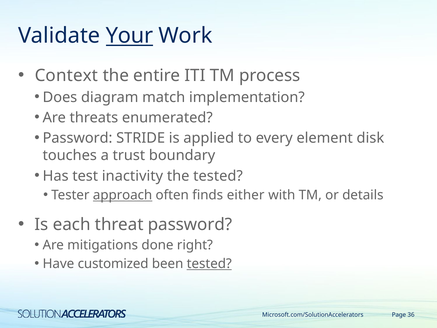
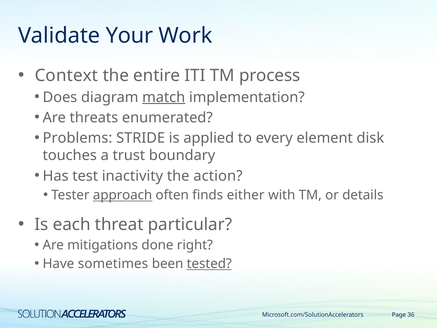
Your underline: present -> none (130, 36)
match underline: none -> present (164, 97)
Password: Password -> Problems (77, 138)
the tested: tested -> action (218, 176)
threat password: password -> particular (190, 224)
customized: customized -> sometimes (113, 264)
